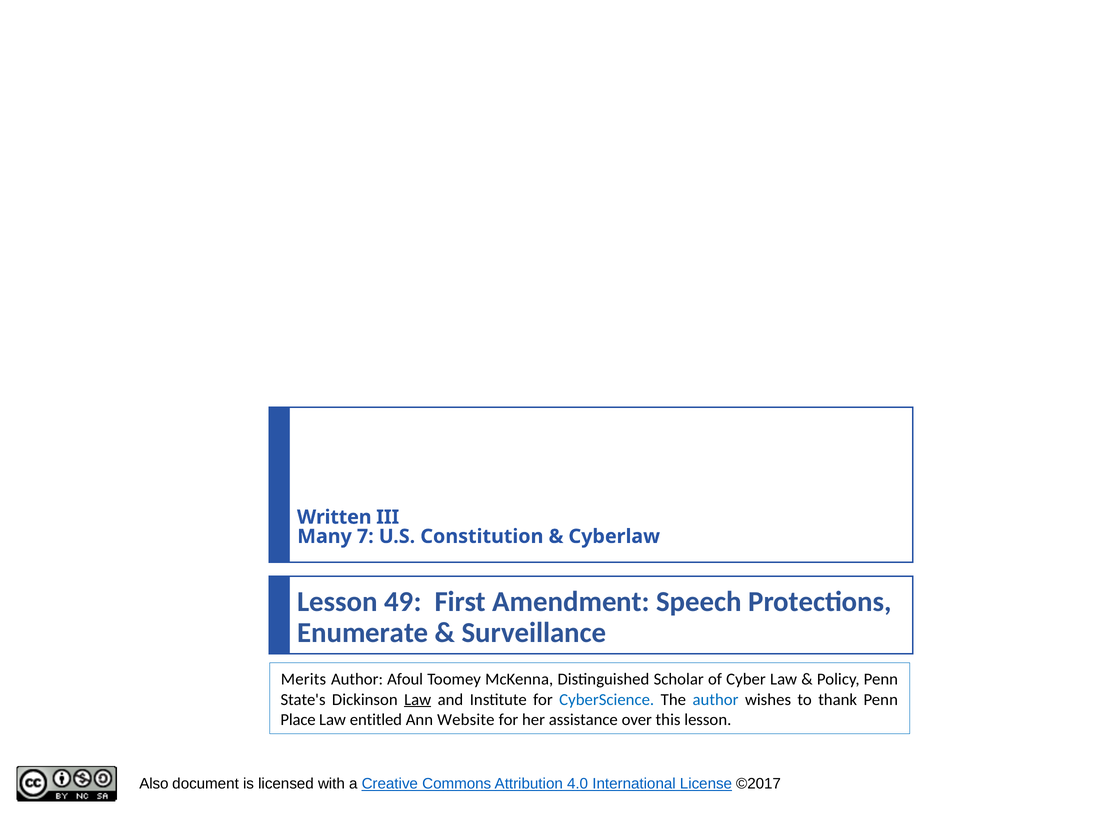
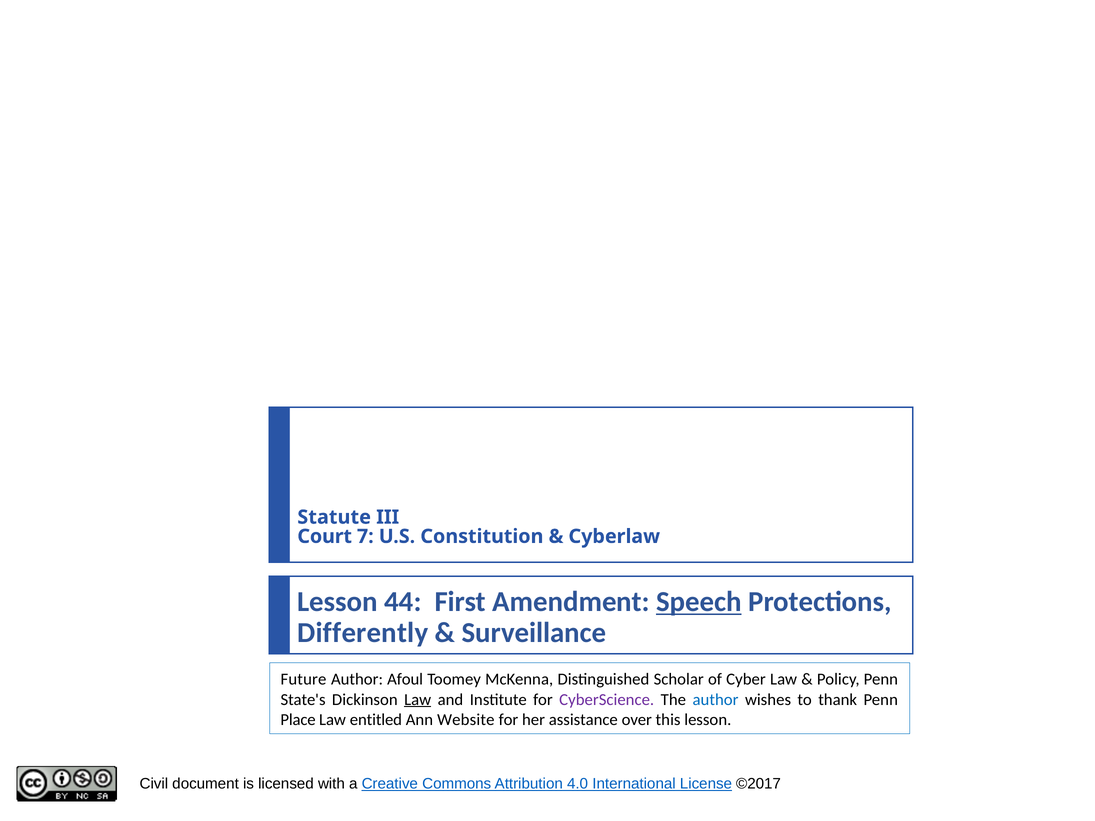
Written: Written -> Statute (334, 517)
Many: Many -> Court (325, 537)
49: 49 -> 44 (403, 602)
Speech underline: none -> present (699, 602)
Enumerate: Enumerate -> Differently (363, 633)
Merits: Merits -> Future (303, 680)
CyberScience colour: blue -> purple (607, 700)
Also: Also -> Civil (154, 784)
